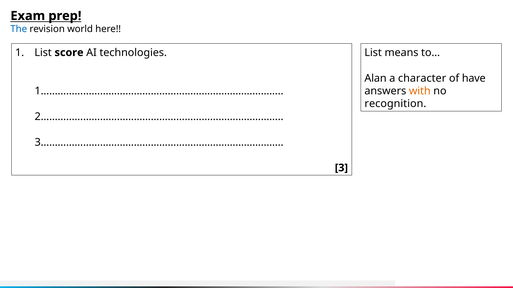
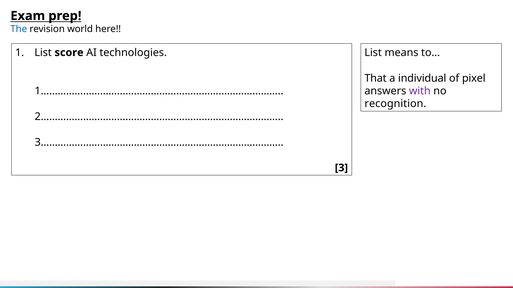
Alan: Alan -> That (376, 78)
character: character -> individual (422, 78)
have: have -> pixel (474, 78)
with colour: orange -> purple (420, 91)
